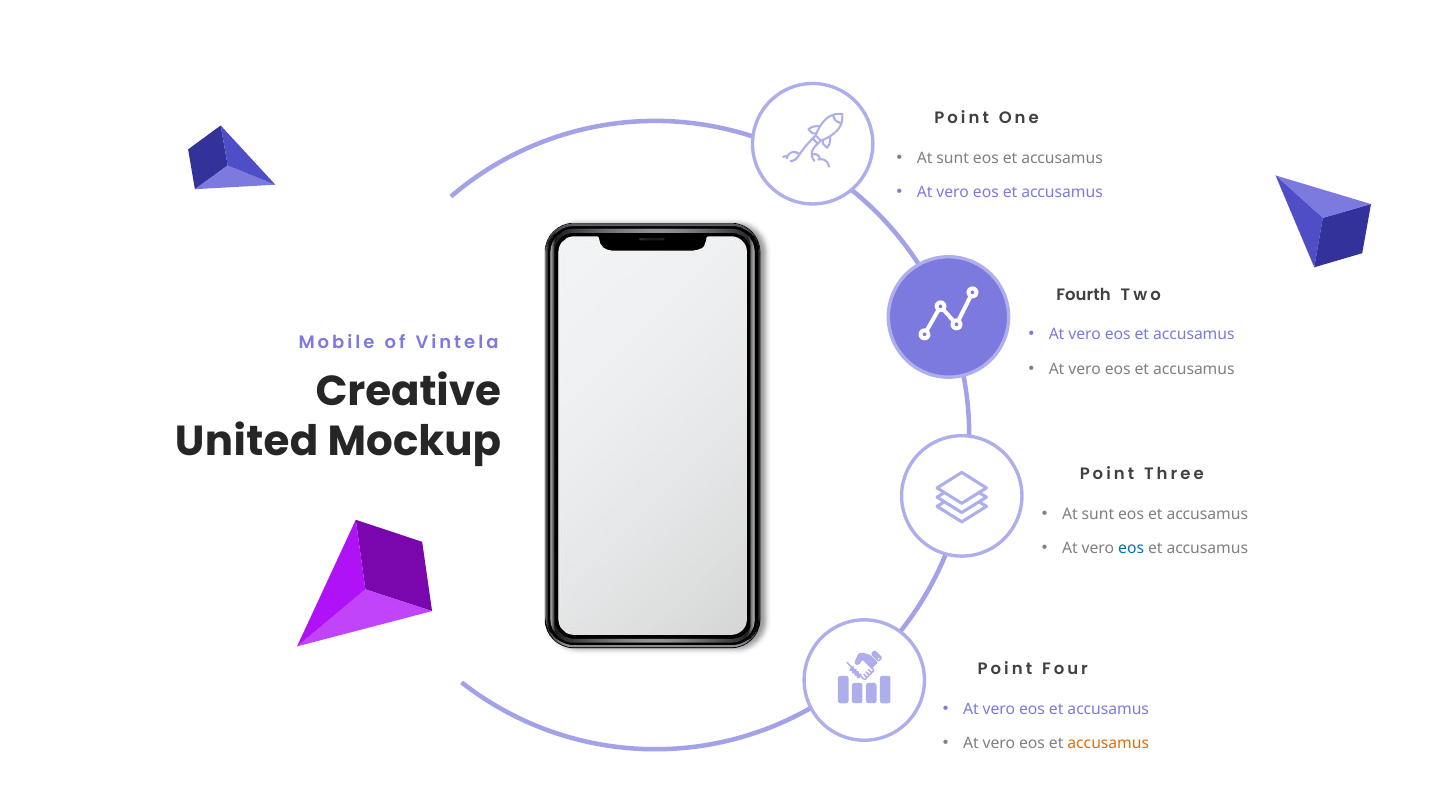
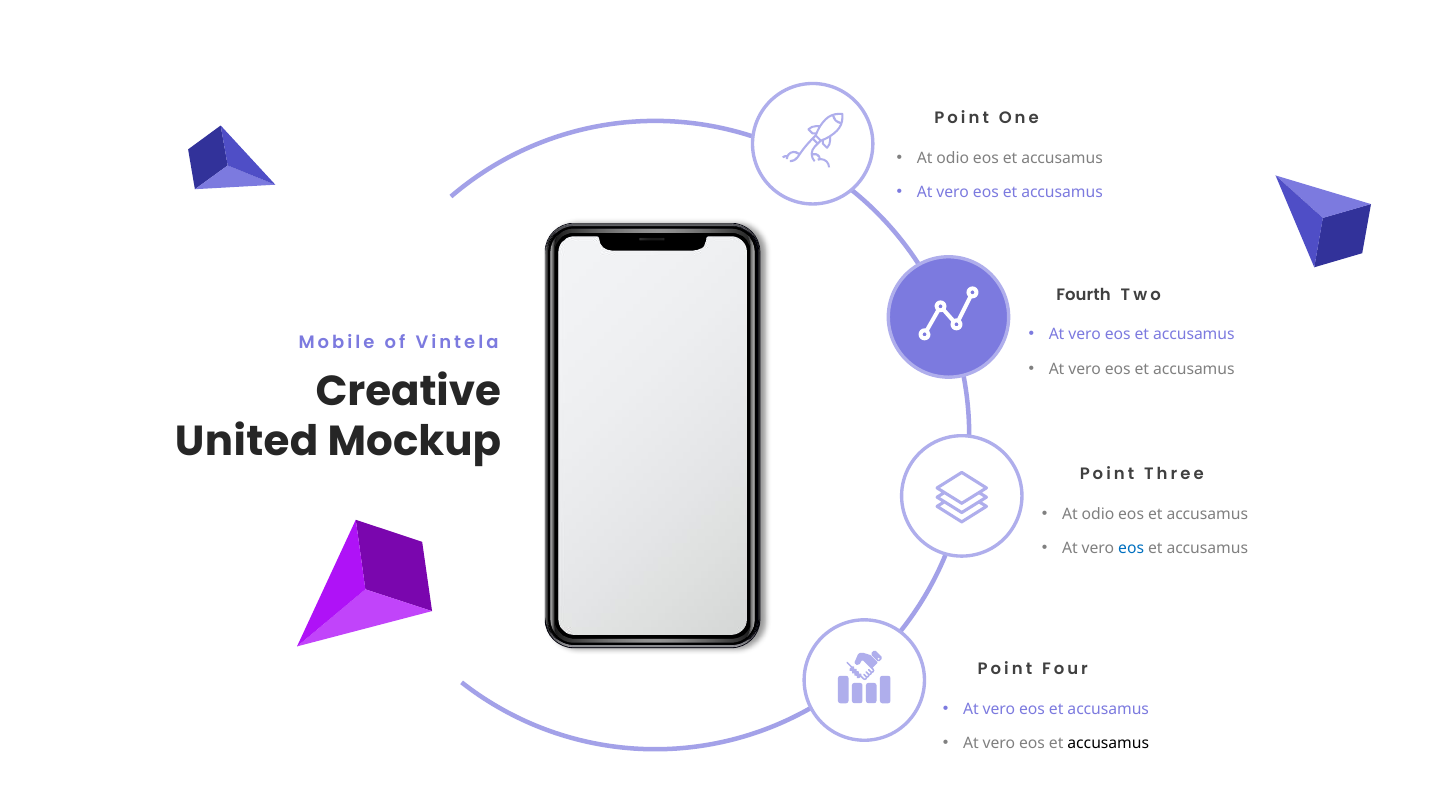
sunt: sunt -> odio (953, 158)
sunt: sunt -> odio (1098, 514)
accusamus colour: orange -> black (1108, 743)
